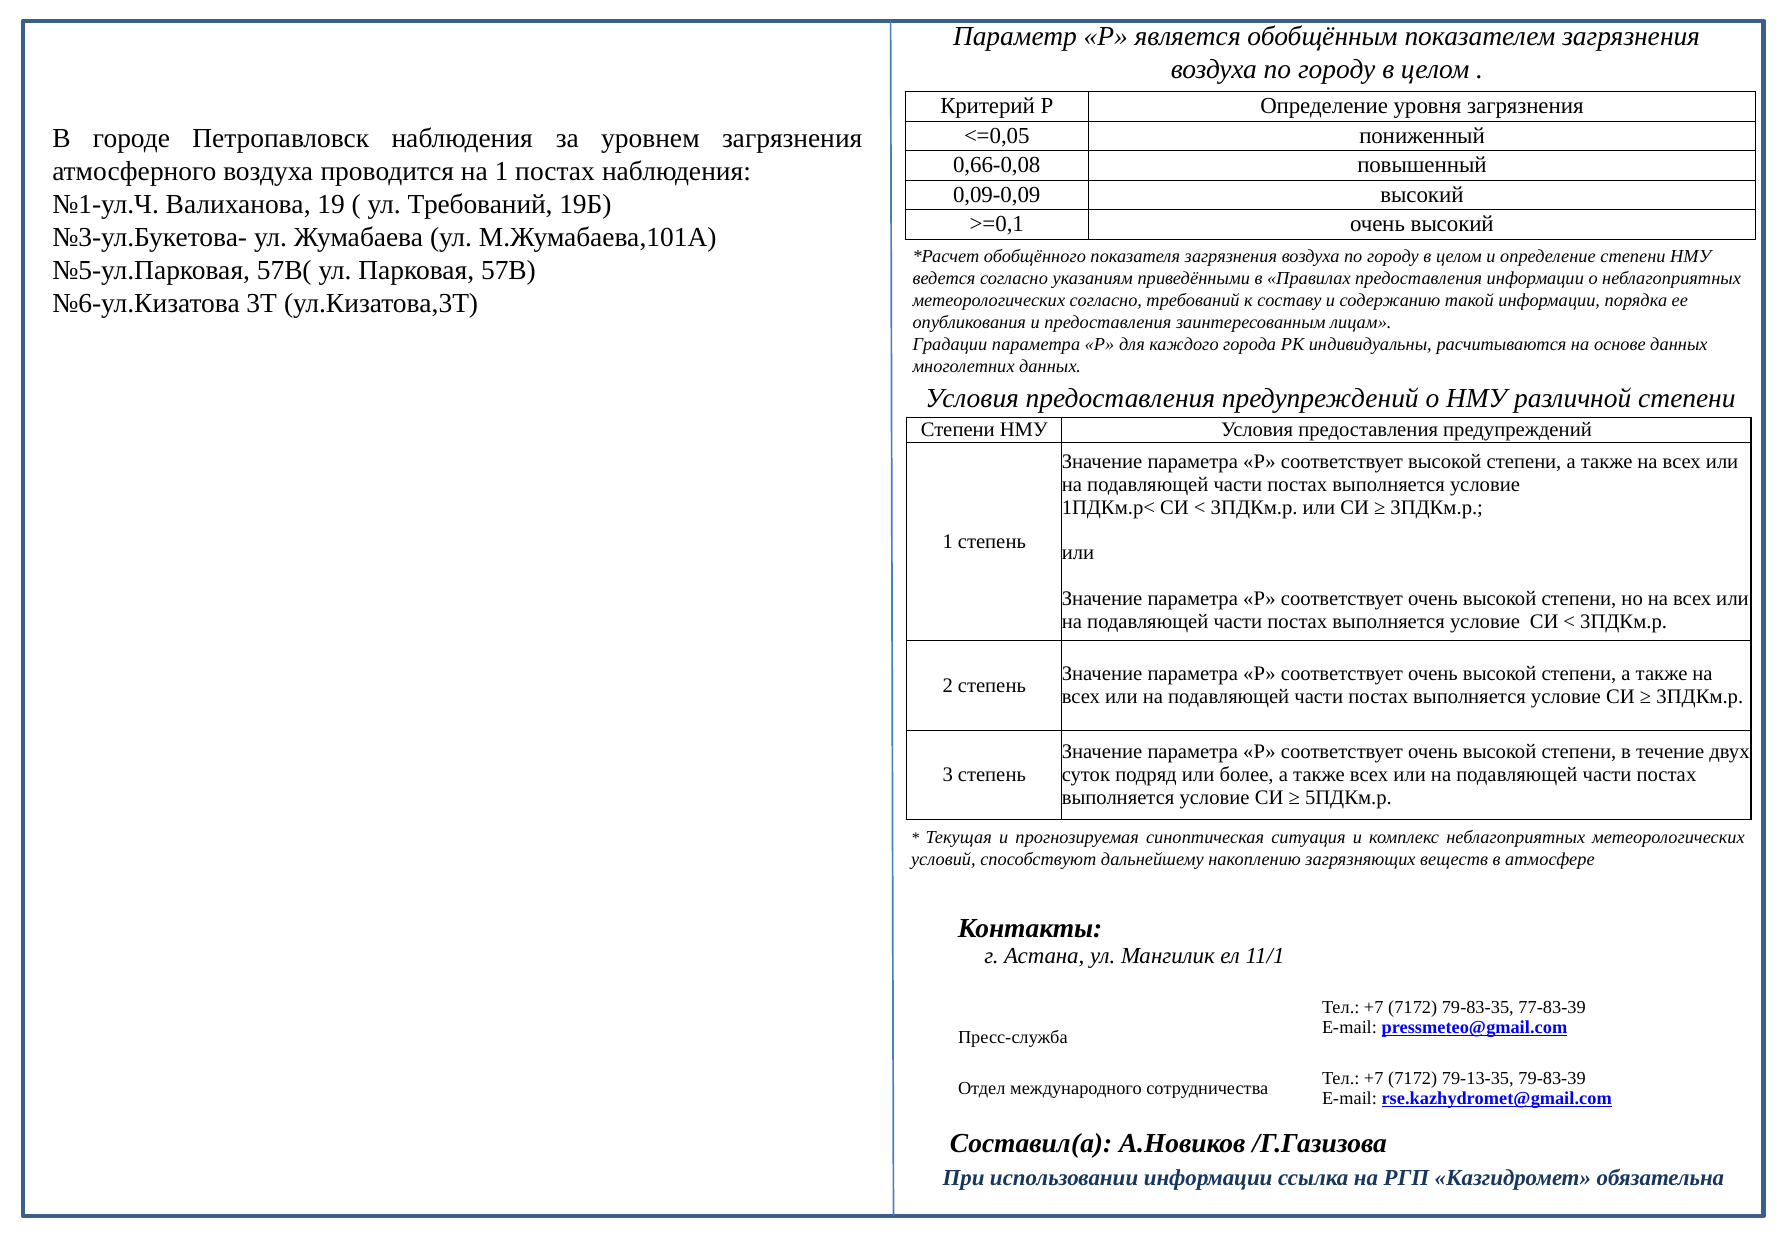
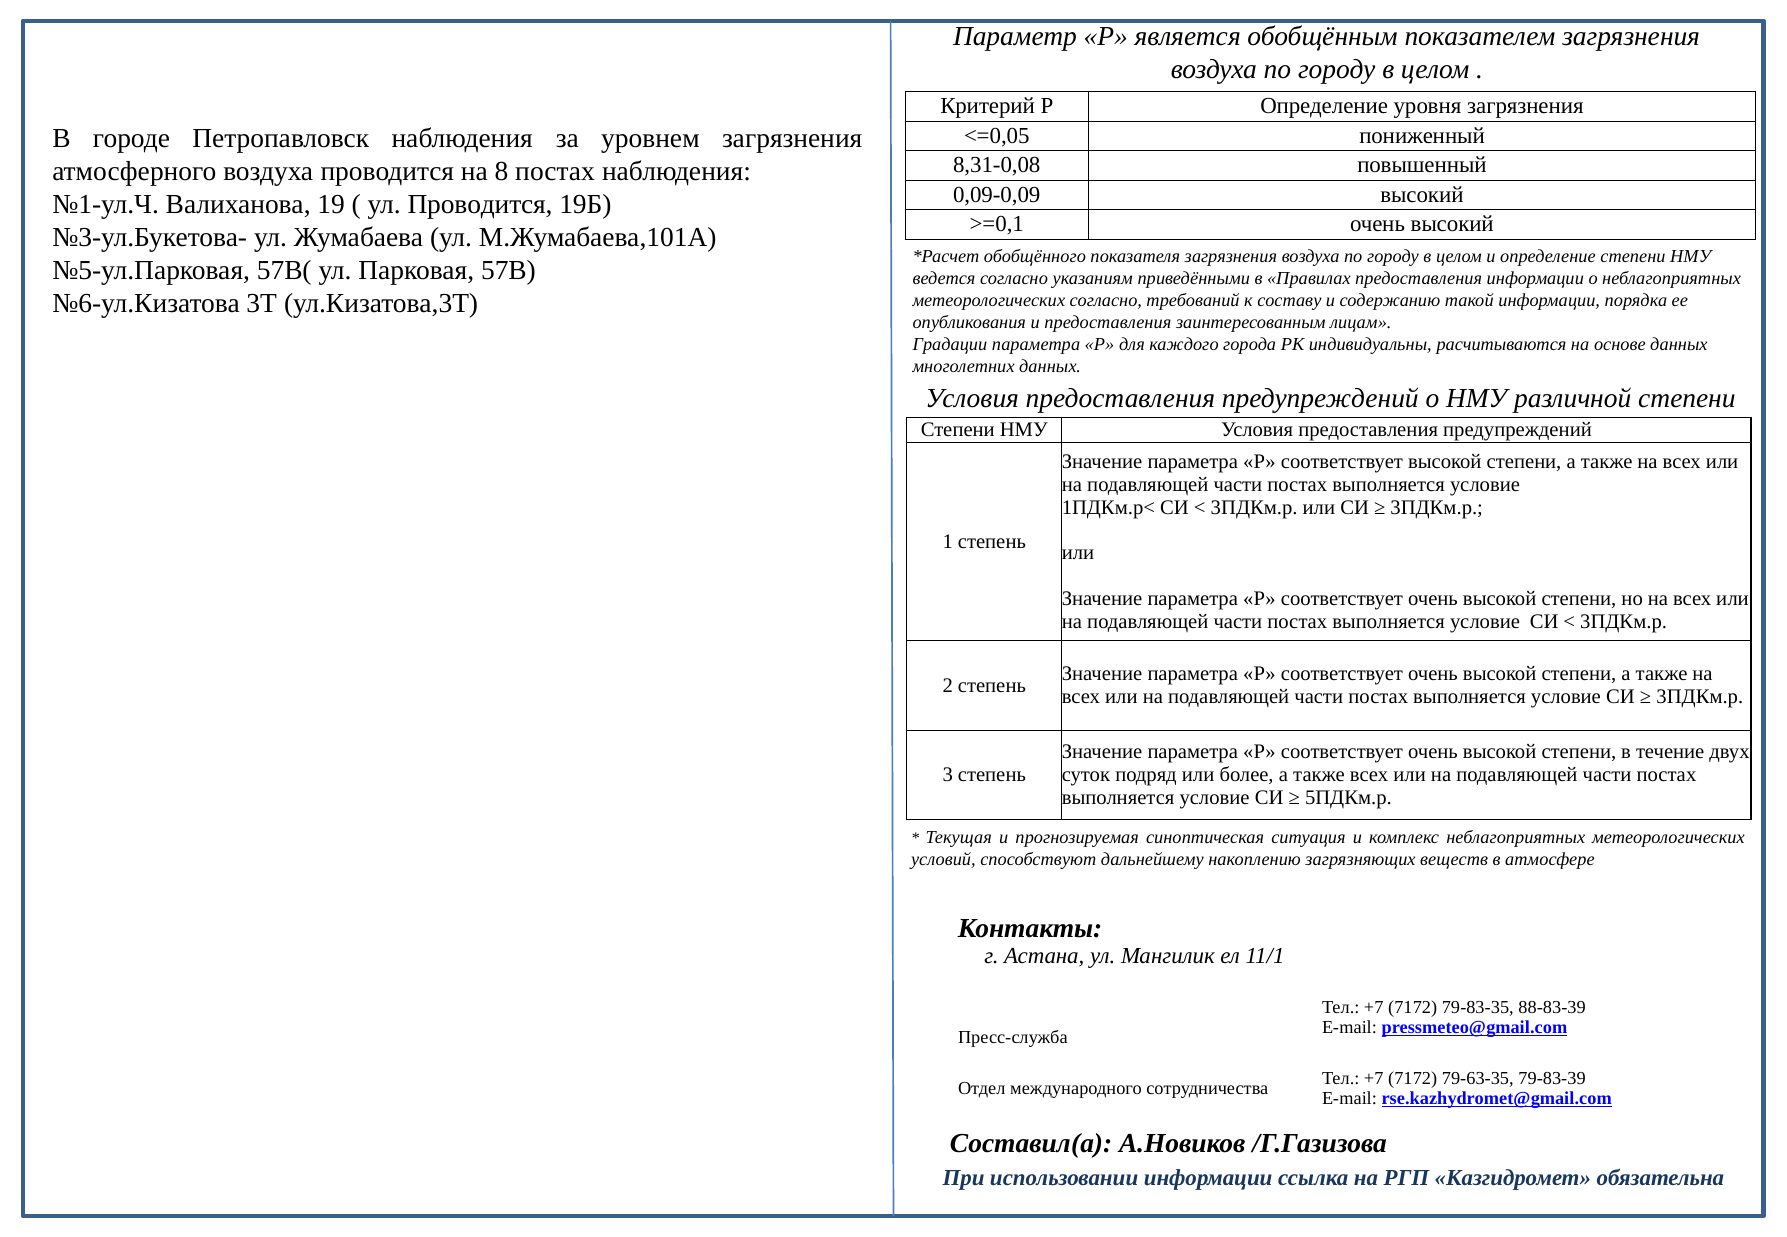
0,66-0,08: 0,66-0,08 -> 8,31-0,08 (997, 165)
на 1: 1 -> 8 (502, 171)
ул Требований: Требований -> Проводится (480, 204)
77-83-39: 77-83-39 -> 88-83-39 (1552, 1007)
79-13-35: 79-13-35 -> 79-63-35 (1478, 1079)
